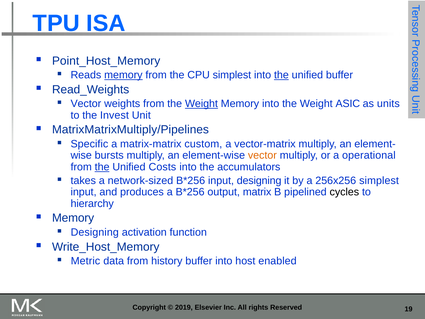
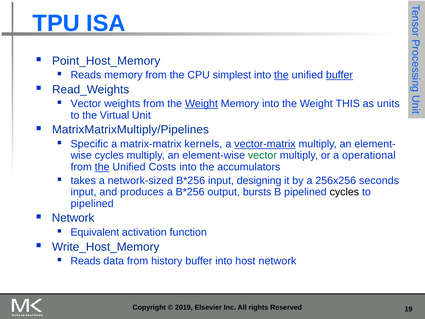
memory underline: present -> none (123, 75)
buffer underline: none -> present (339, 75)
ASIC: ASIC -> THIS (348, 104)
Invest: Invest -> Virtual (115, 115)
custom: custom -> kernels (203, 144)
vector-matrix underline: none -> present (265, 144)
bursts: bursts -> cycles (109, 155)
vector colour: orange -> green (262, 155)
256x256 simplest: simplest -> seconds (379, 180)
matrix: matrix -> bursts (257, 192)
hierarchy: hierarchy -> pipelined (92, 203)
Memory: Memory -> Network (73, 218)
Designing: Designing -> Equivalent (95, 232)
Metric: Metric -> Reads (86, 261)
host enabled: enabled -> network (277, 261)
